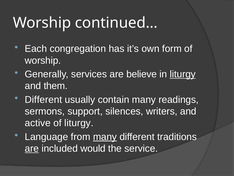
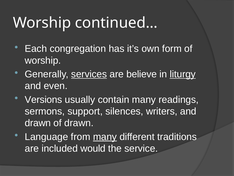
services underline: none -> present (89, 74)
them: them -> even (56, 86)
Different: Different -> Versions (43, 99)
active: active -> drawn (38, 123)
of liturgy: liturgy -> drawn (79, 123)
are underline: present -> none (32, 148)
